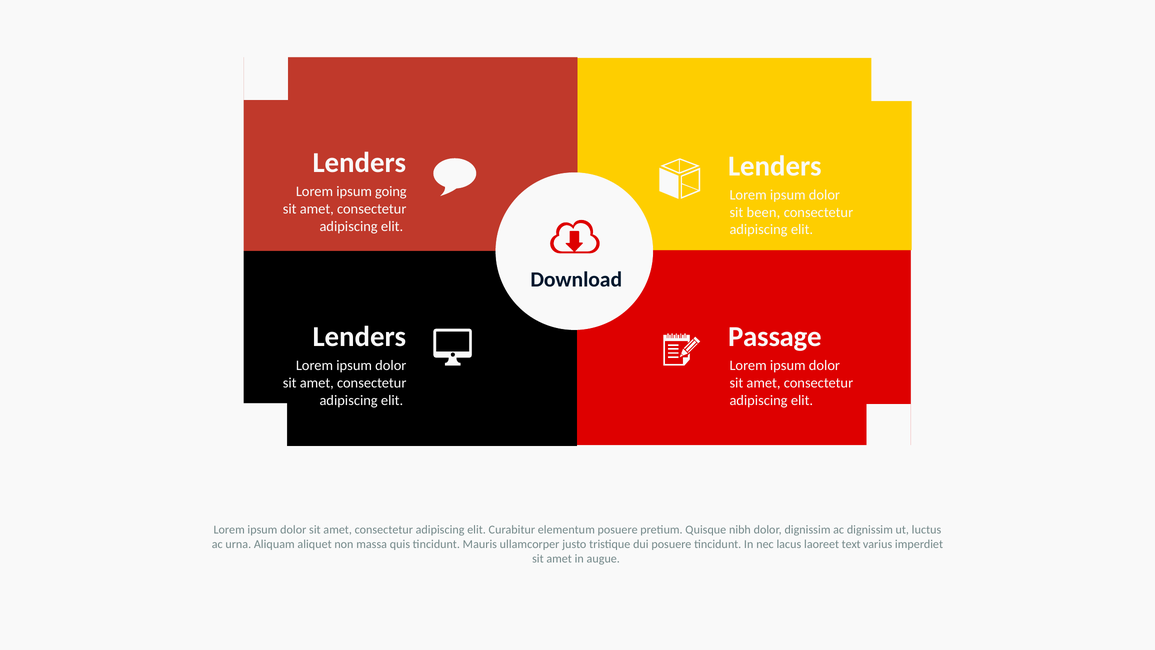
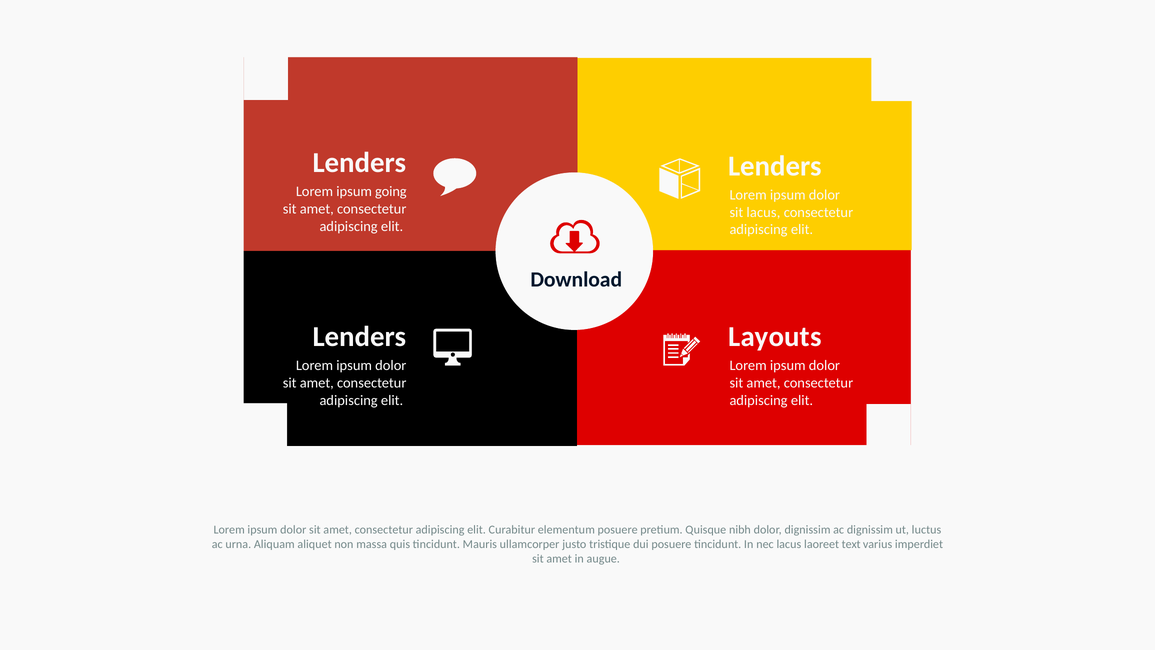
sit been: been -> lacus (763, 212)
Passage: Passage -> Layouts (775, 337)
